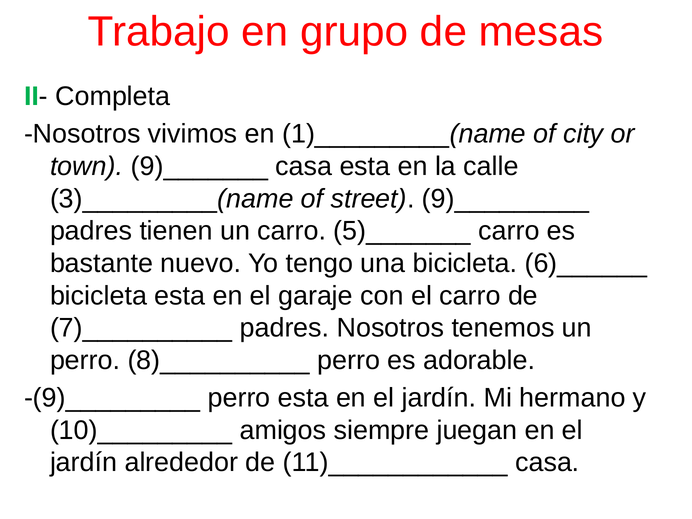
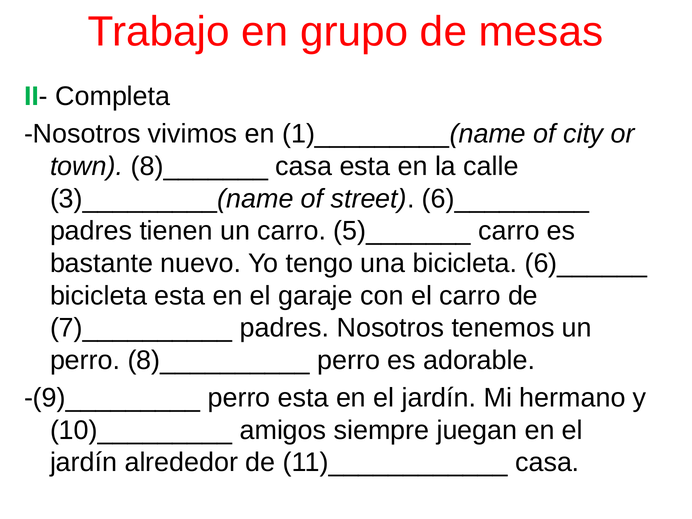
9)_______: 9)_______ -> 8)_______ (199, 166)
9)_________: 9)_________ -> 6)_________ (506, 199)
